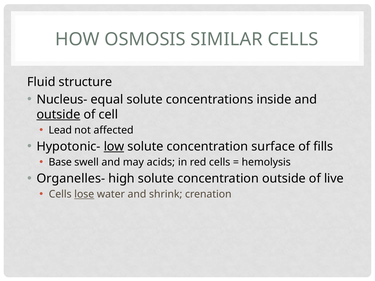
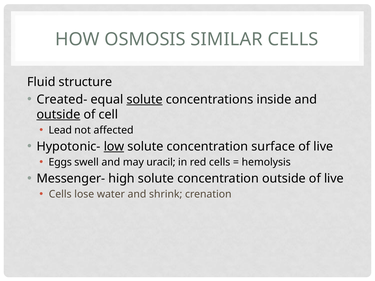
Nucleus-: Nucleus- -> Created- (62, 100)
solute underline: none -> present (145, 100)
fills: fills -> live (323, 147)
Base: Base -> Eggs (60, 162)
acids: acids -> uracil (161, 162)
Organelles-: Organelles- -> Messenger- (71, 179)
lose underline: present -> none (84, 194)
